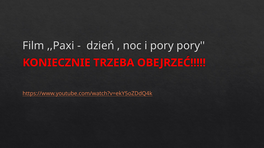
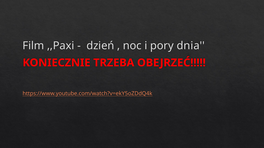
pory pory: pory -> dnia (191, 46)
